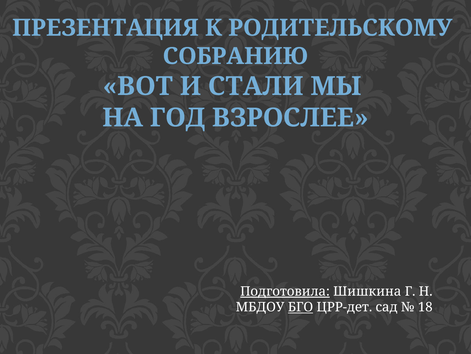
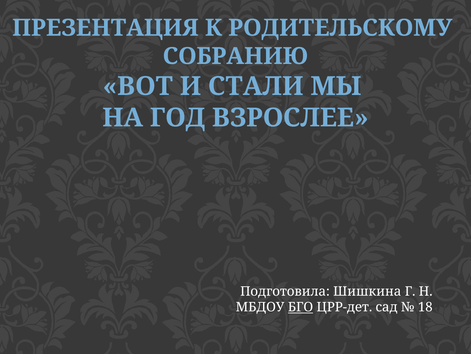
Подготовила underline: present -> none (285, 291)
